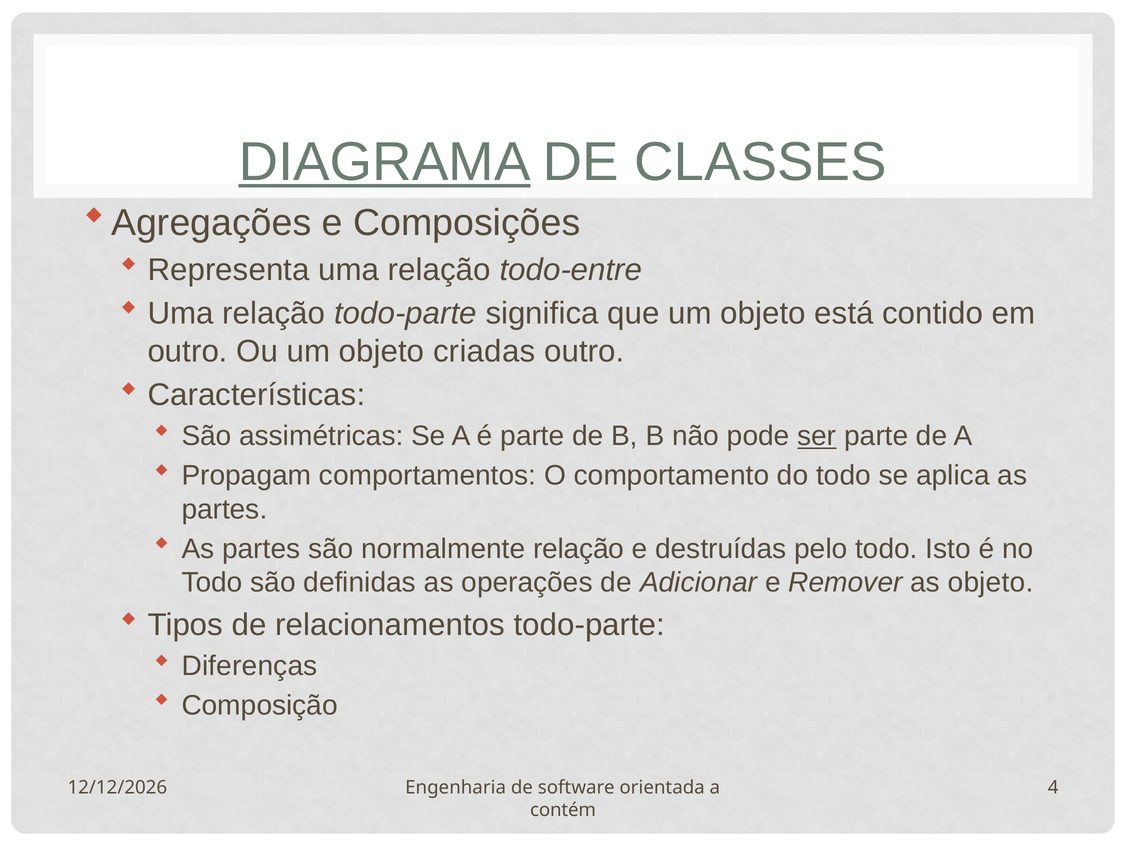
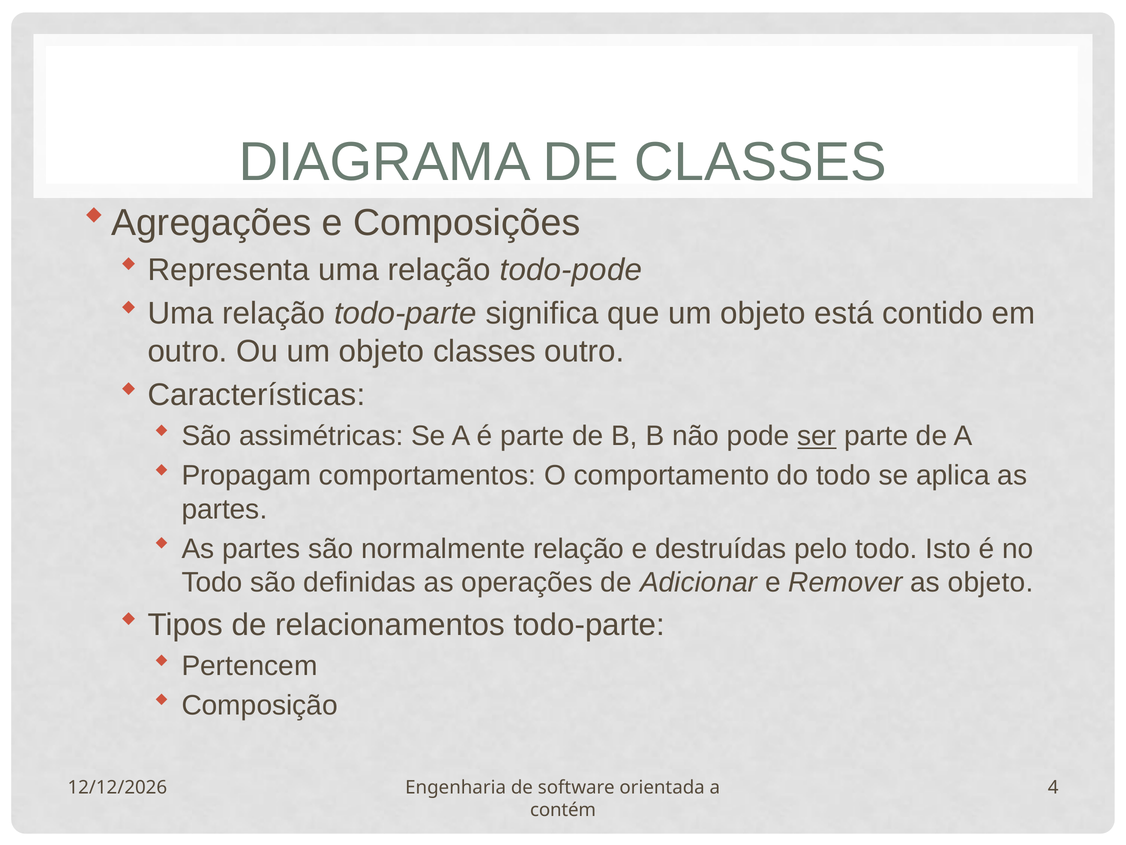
DIAGRAMA underline: present -> none (385, 162)
todo-entre: todo-entre -> todo-pode (571, 270)
objeto criadas: criadas -> classes (484, 351)
Diferenças: Diferenças -> Pertencem (250, 665)
